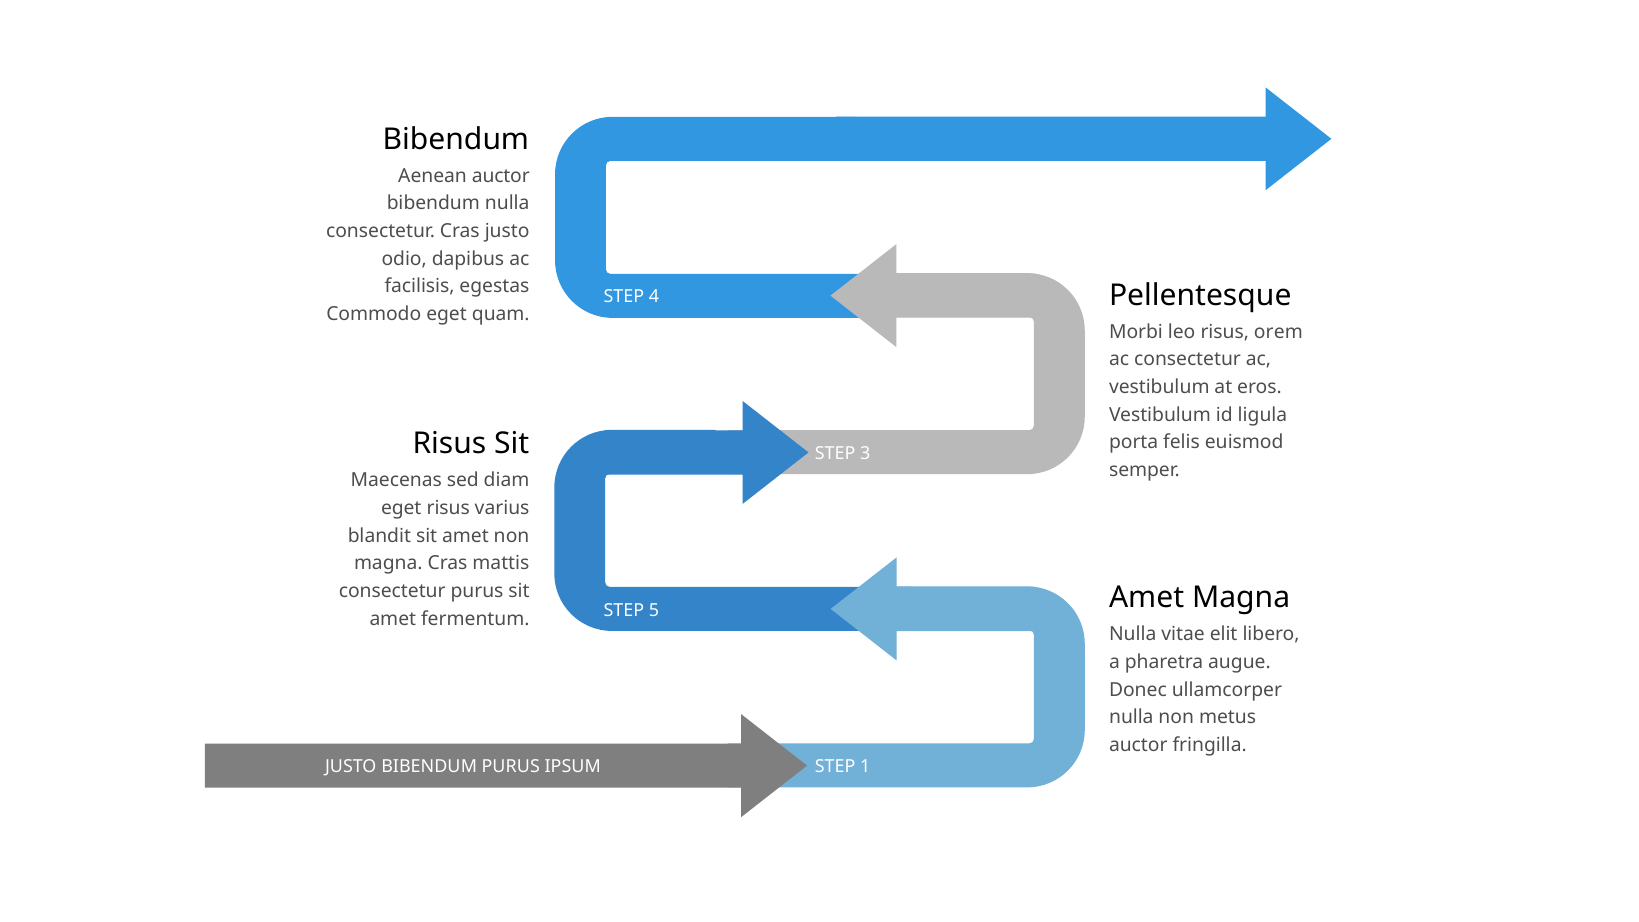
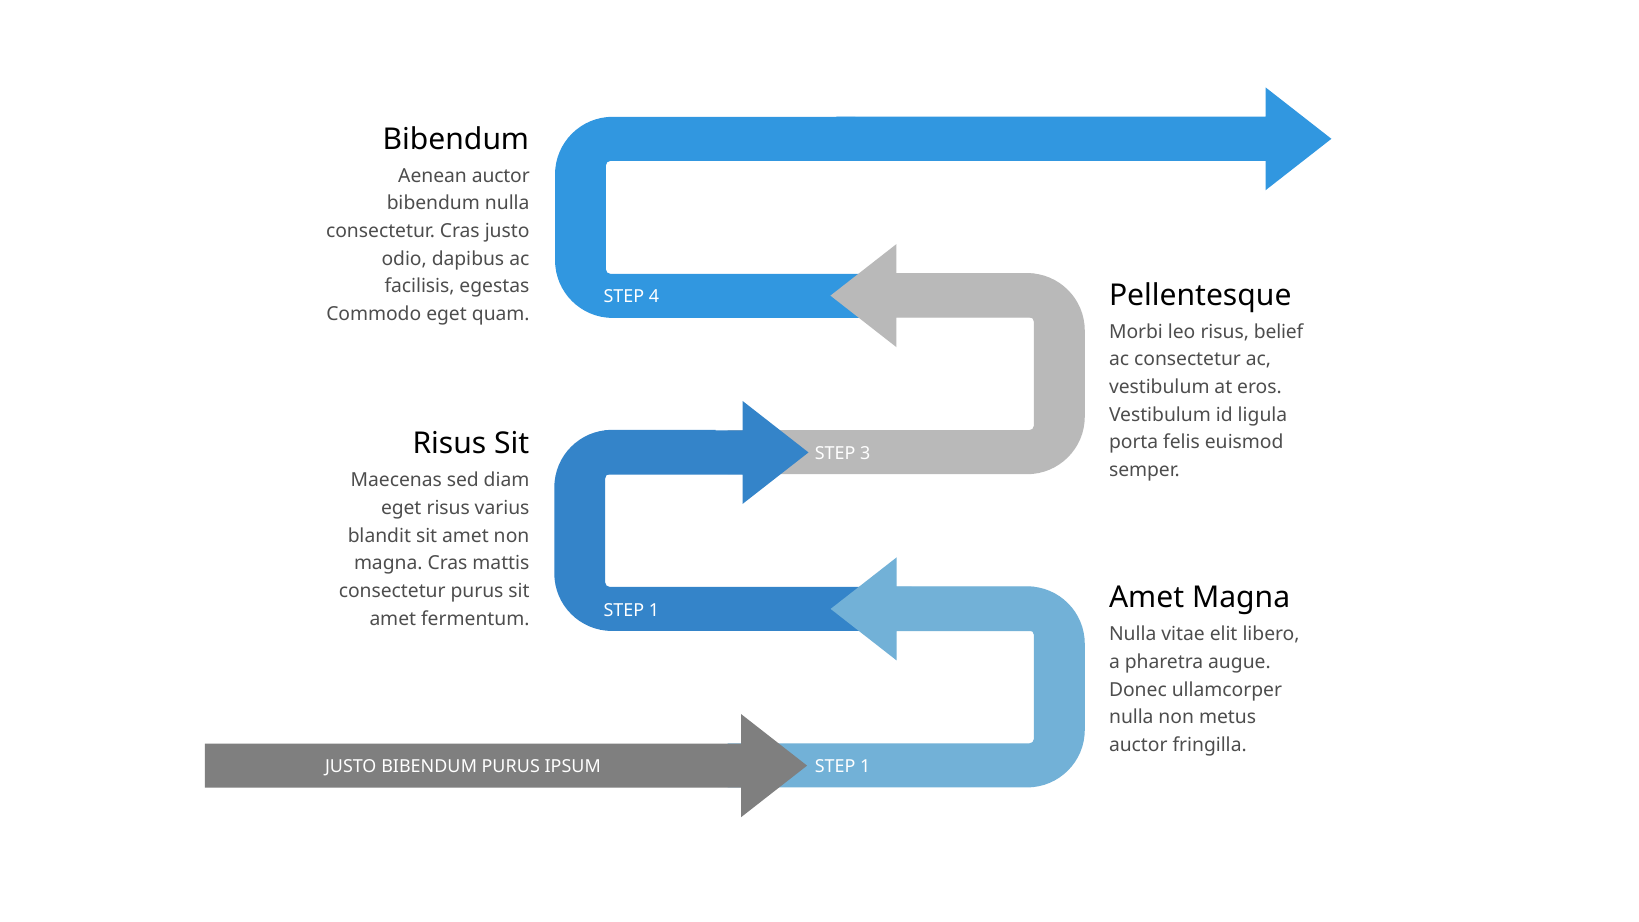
orem: orem -> belief (1279, 332)
5: 5 -> 1 (654, 611)
